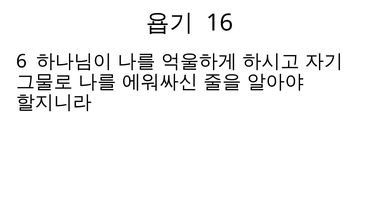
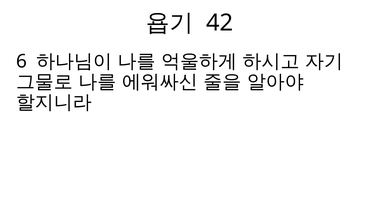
16: 16 -> 42 (220, 23)
